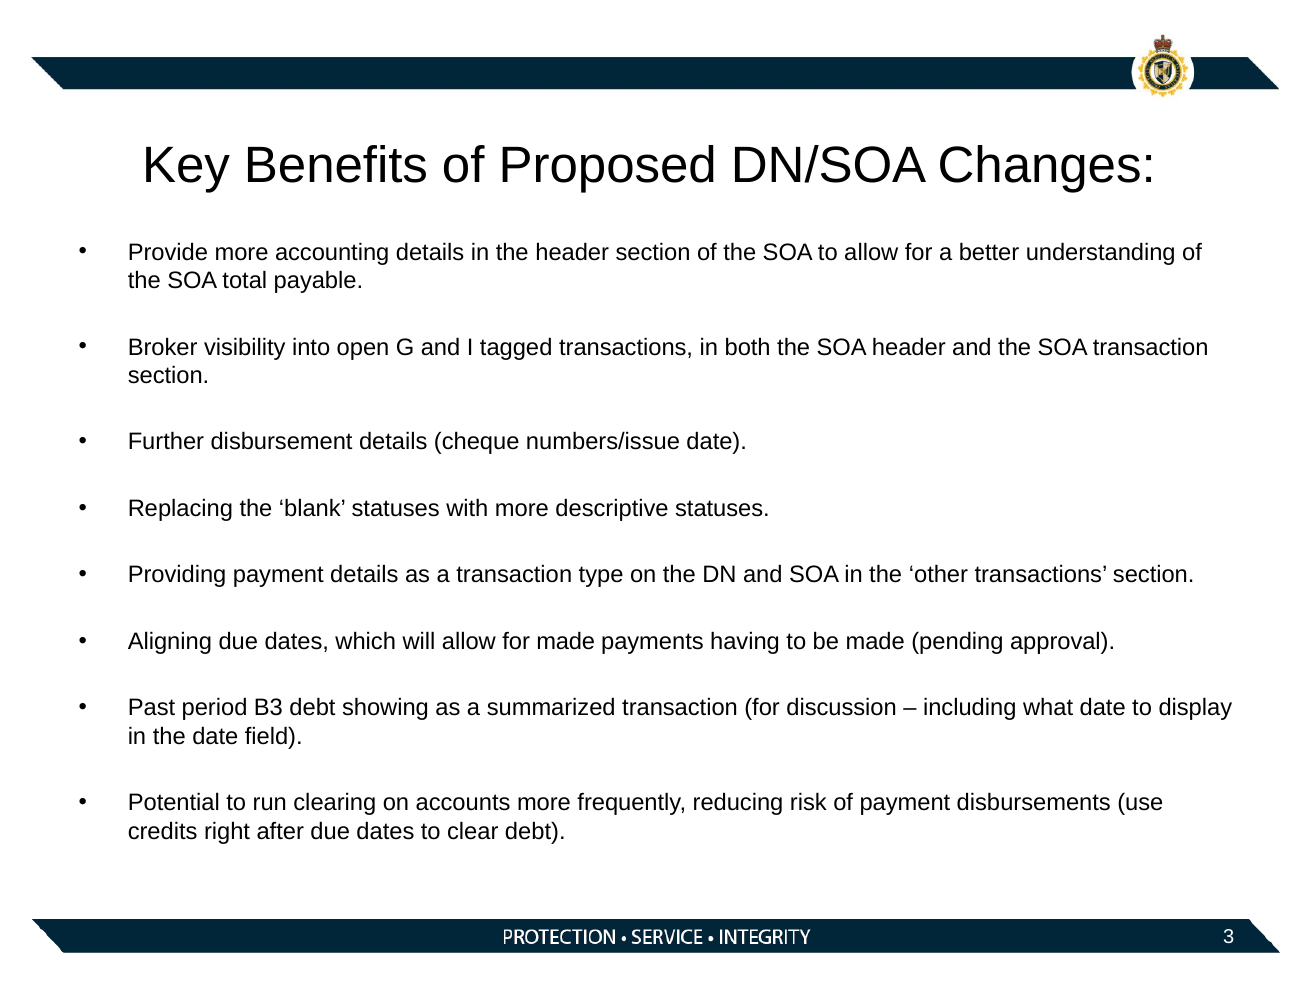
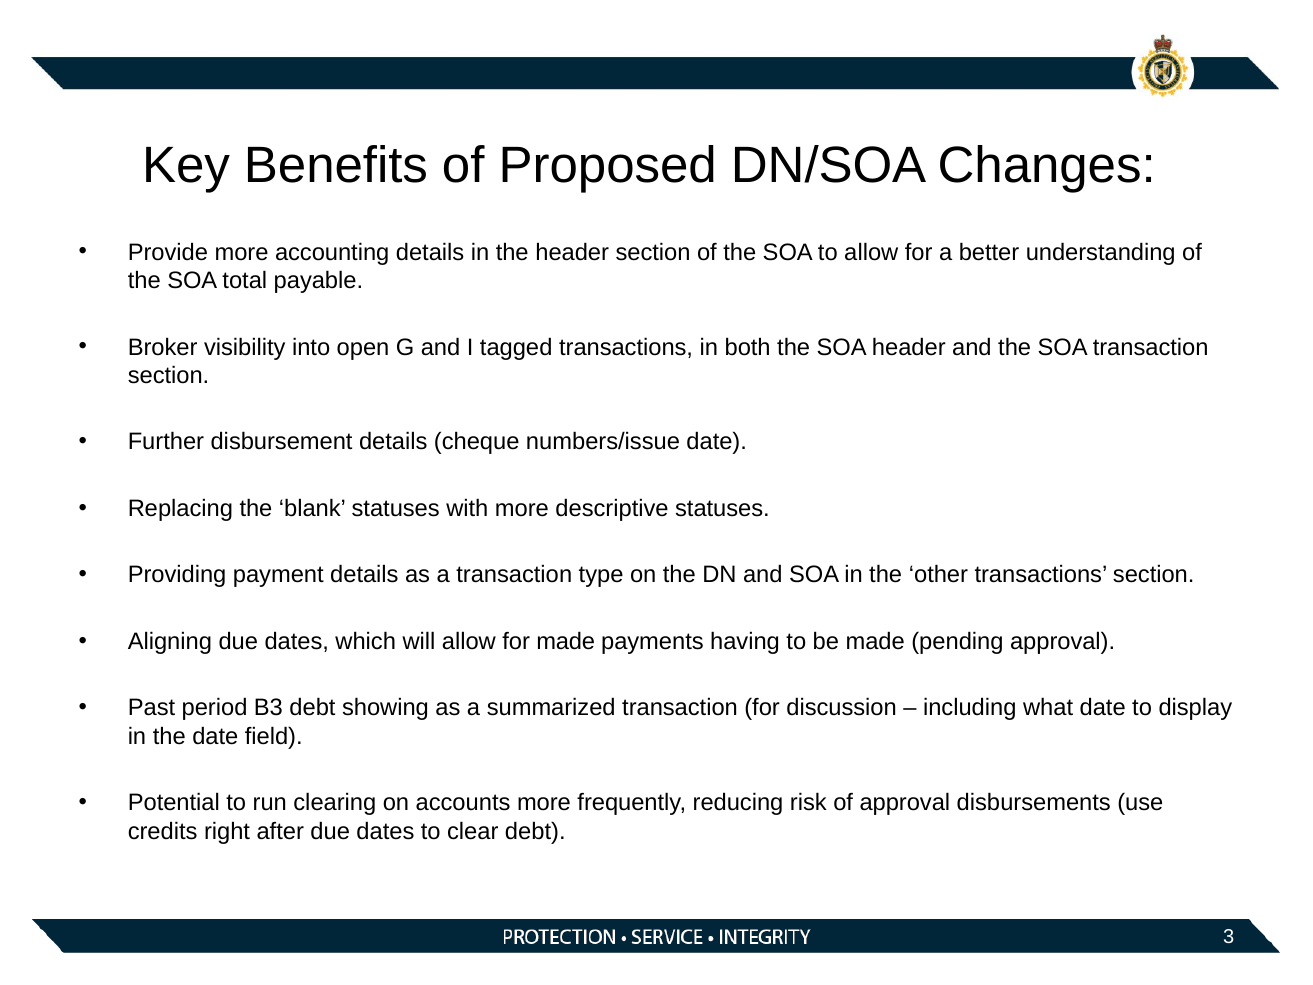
of payment: payment -> approval (905, 803)
